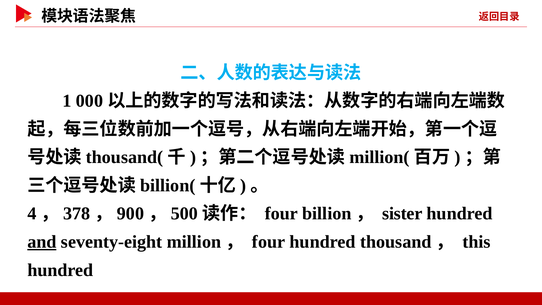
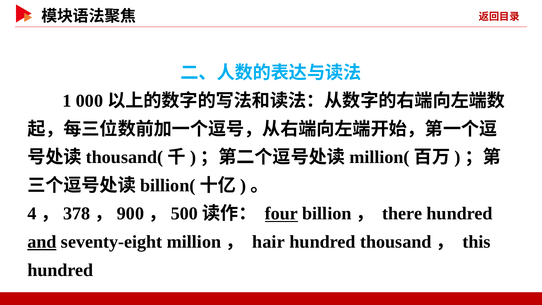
four underline: none -> present (281, 214)
sister: sister -> there (402, 214)
four: four -> hair (268, 242)
